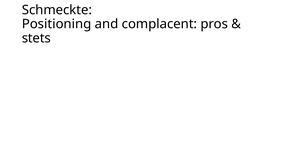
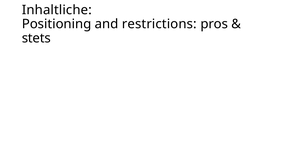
Schmeckte: Schmeckte -> Inhaltliche (57, 10)
complacent: complacent -> restrictions (159, 24)
